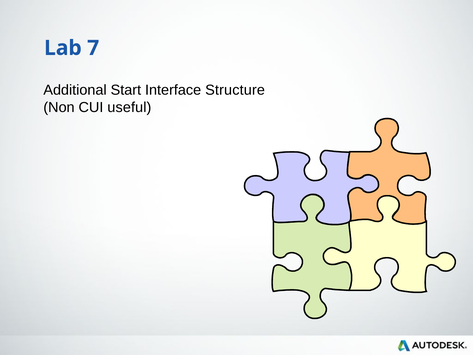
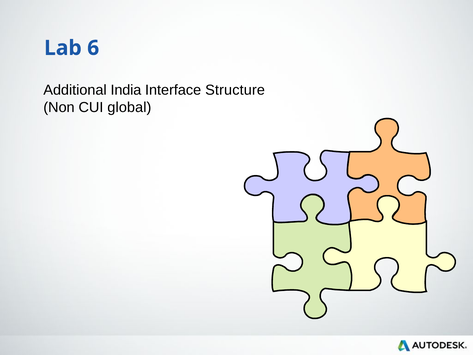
7: 7 -> 6 (93, 48)
Start: Start -> India (126, 90)
useful: useful -> global (129, 107)
